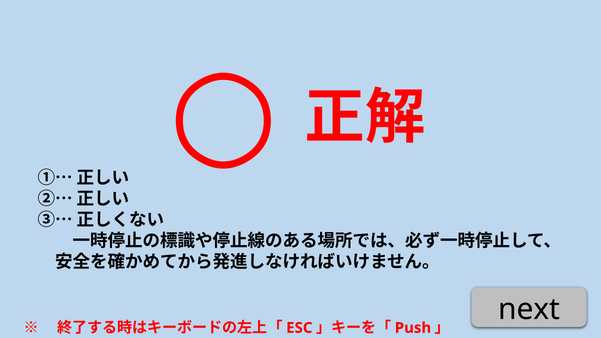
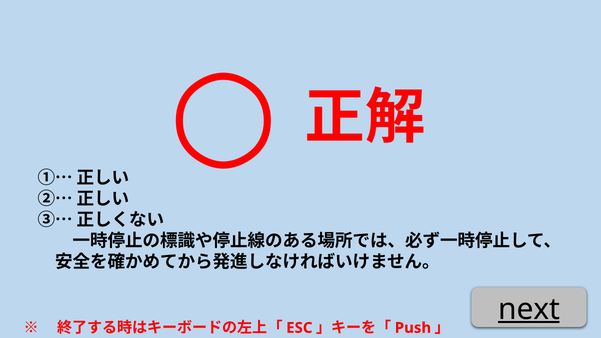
next underline: none -> present (529, 309)
